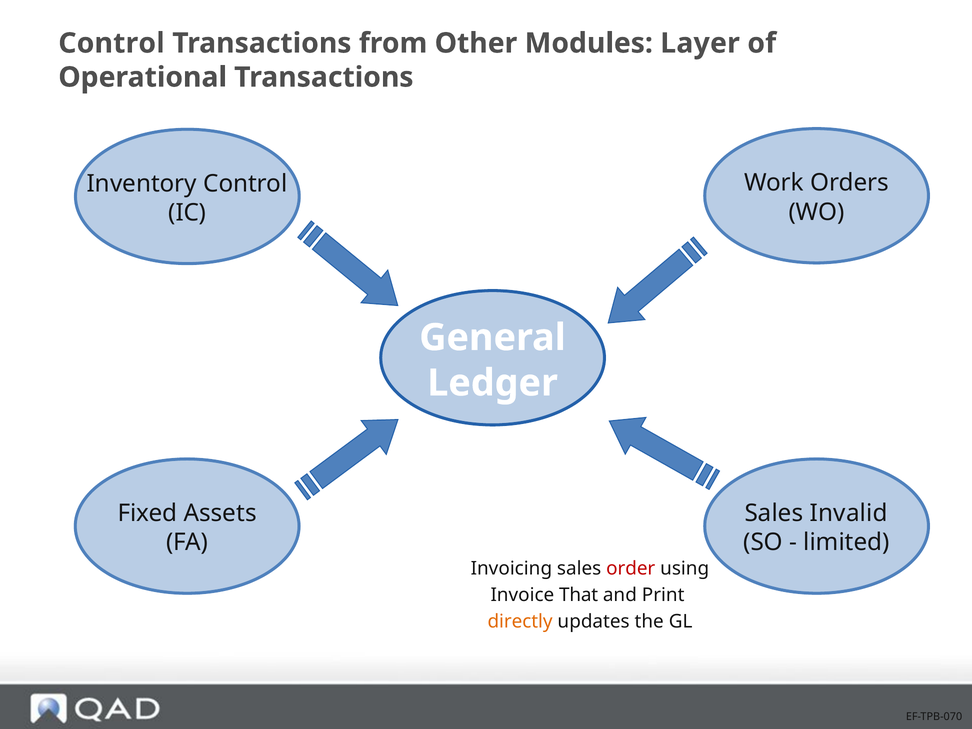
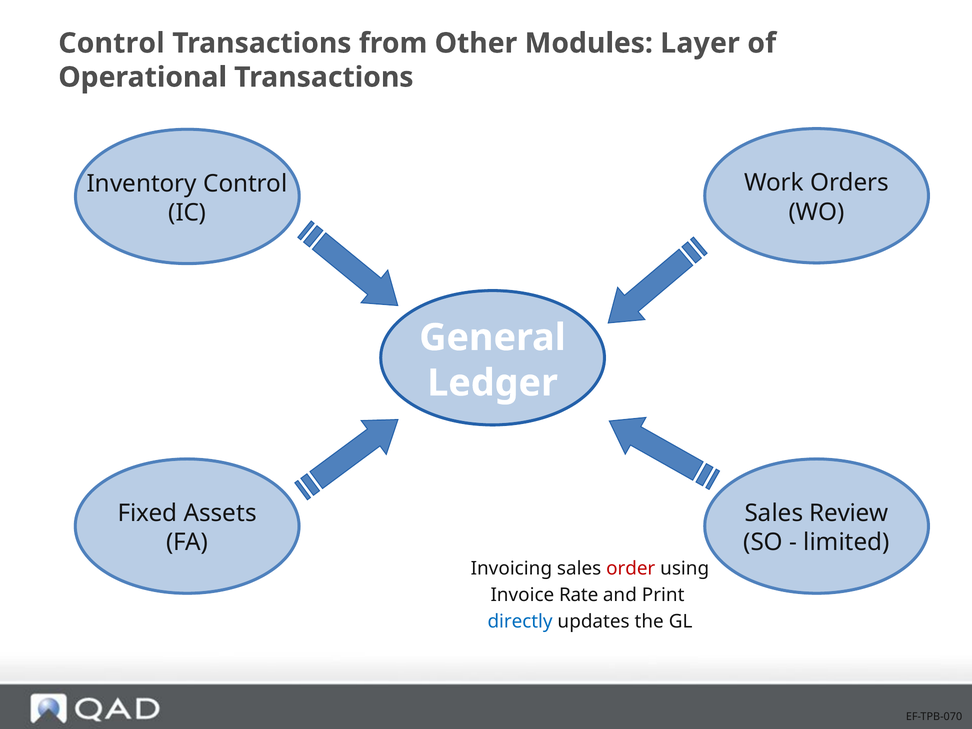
Invalid: Invalid -> Review (849, 513)
That: That -> Rate (579, 595)
directly colour: orange -> blue (520, 621)
